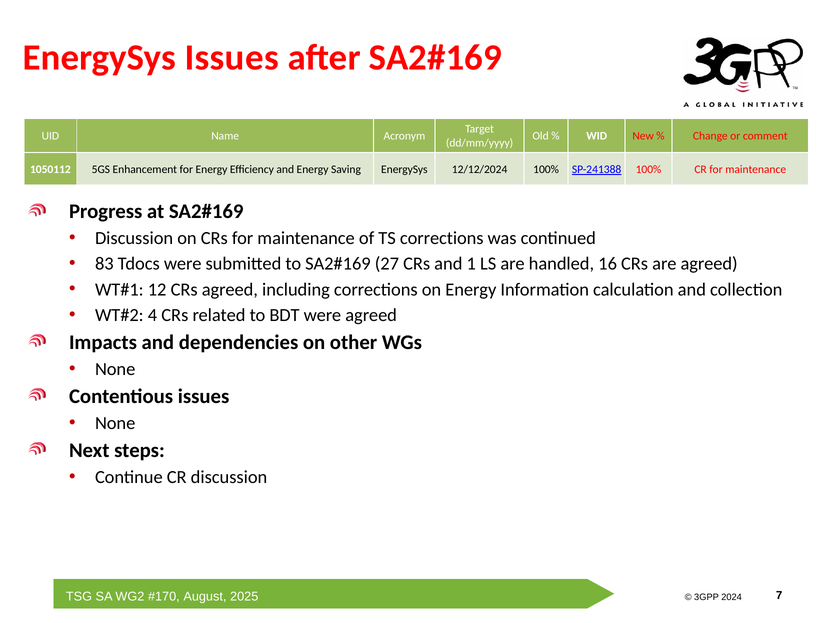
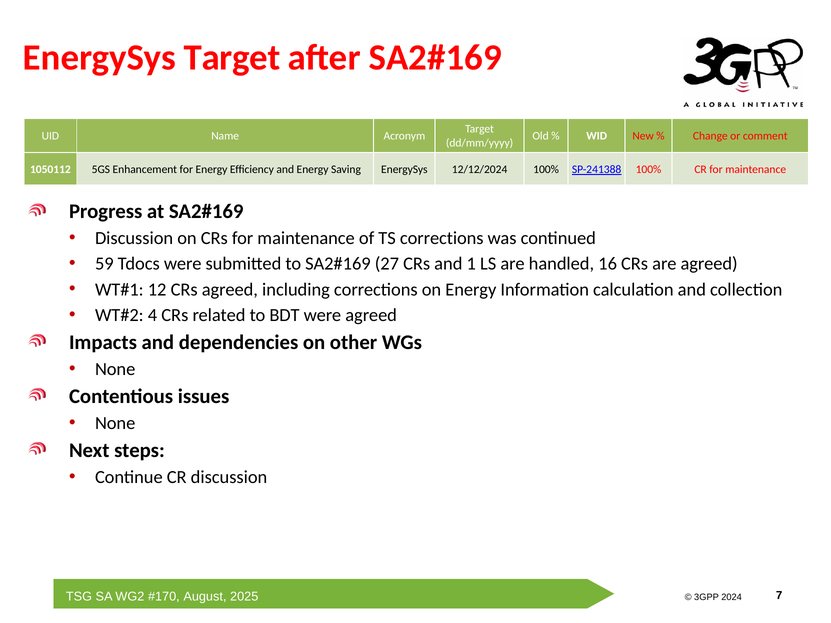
EnergySys Issues: Issues -> Target (232, 58)
83: 83 -> 59 (104, 264)
